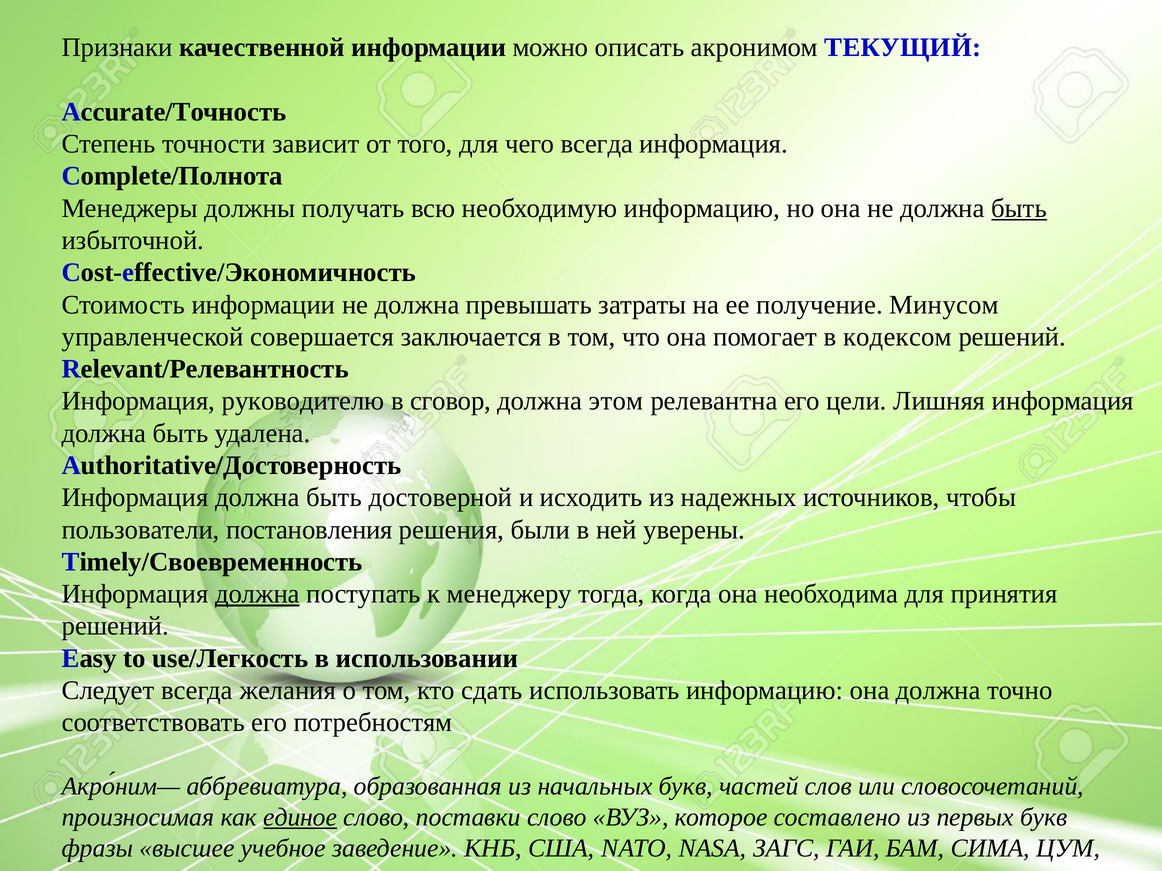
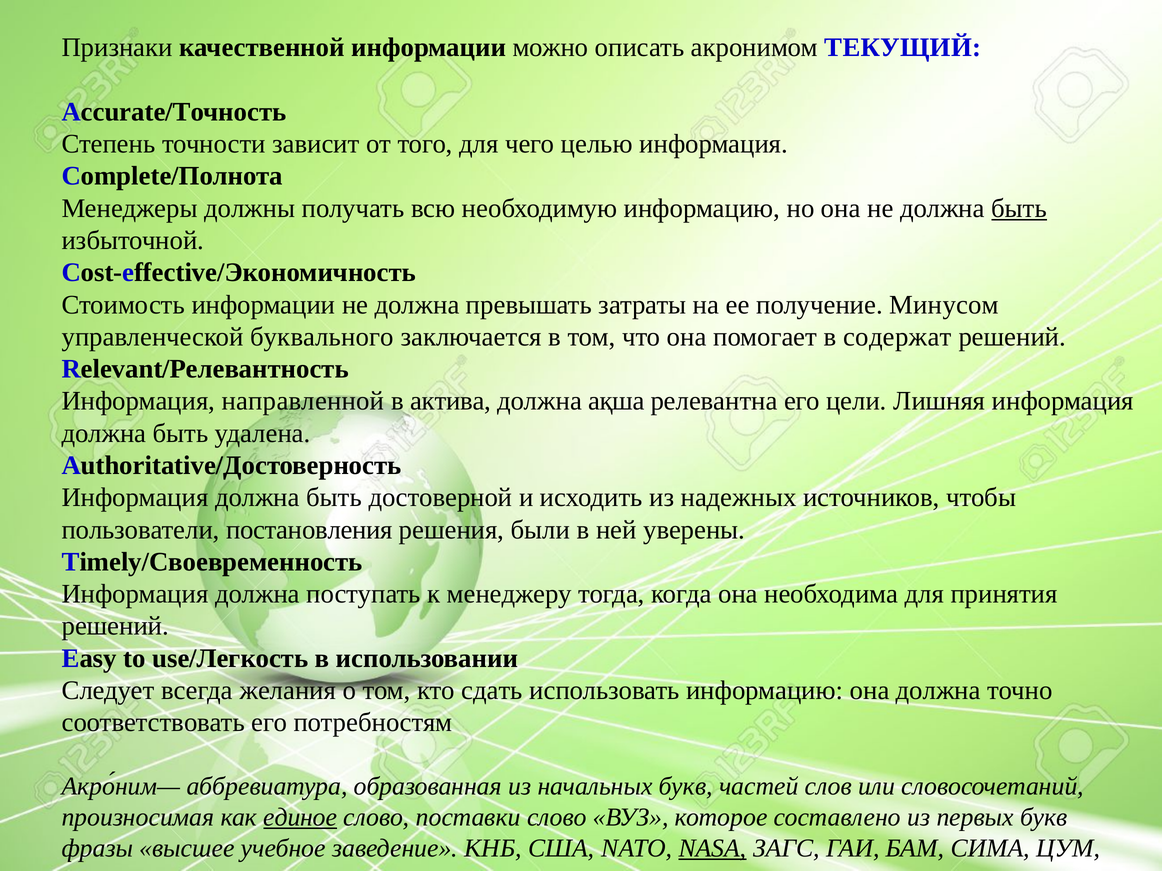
чего всегда: всегда -> целью (597, 144)
совершается: совершается -> буквального (322, 337)
кодексом: кодексом -> содержат (897, 337)
руководителю: руководителю -> направленной (303, 401)
сговор: сговор -> актива (451, 401)
этом: этом -> ақша (616, 401)
должна underline: present -> none (257, 594)
NASA underline: none -> present (713, 849)
